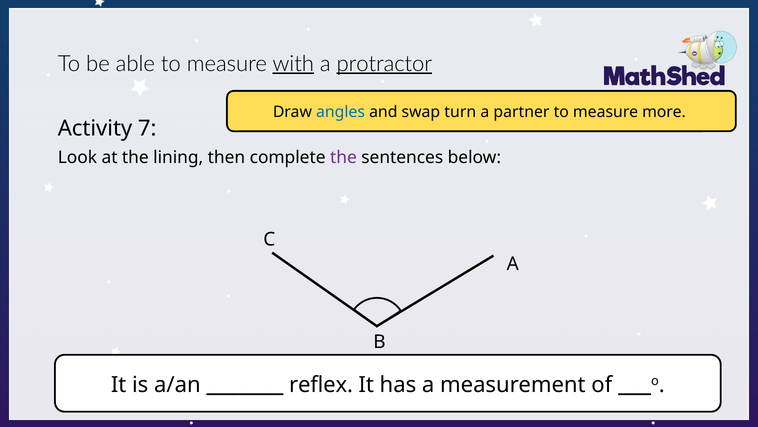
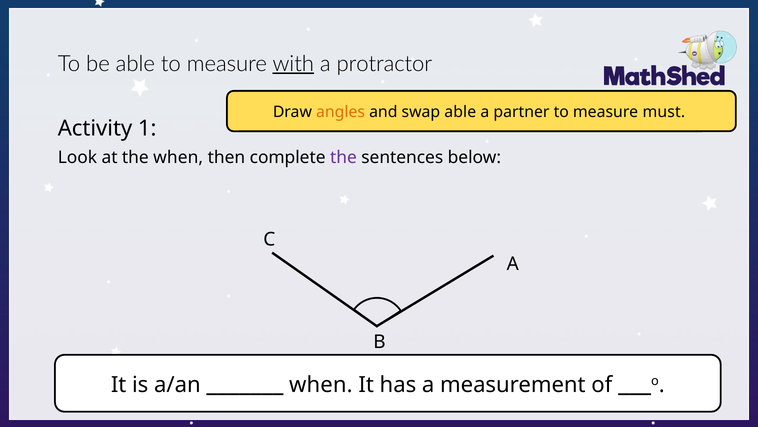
protractor underline: present -> none (384, 64)
angles colour: blue -> orange (340, 112)
swap turn: turn -> able (460, 112)
more: more -> must (664, 112)
7: 7 -> 1 (147, 128)
the lining: lining -> when (178, 157)
reflex: reflex -> when (321, 384)
